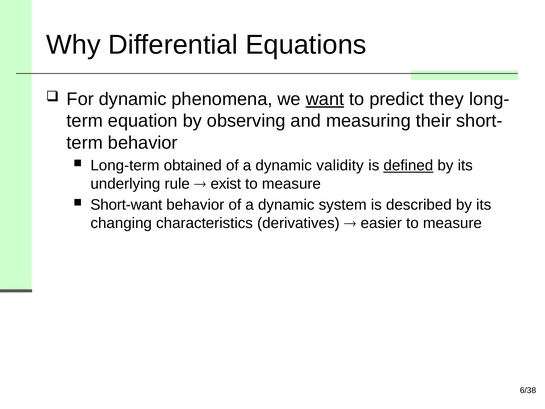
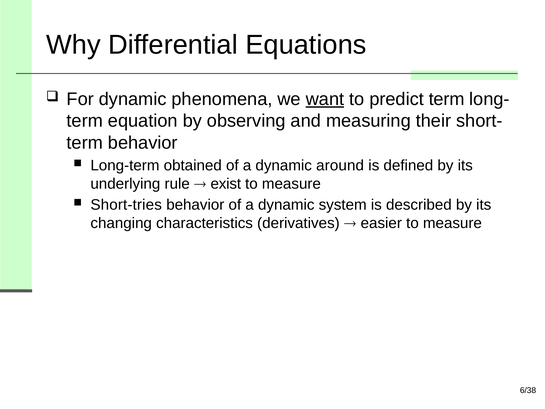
predict they: they -> term (447, 99)
validity: validity -> around (340, 165)
defined underline: present -> none (408, 165)
Short-want: Short-want -> Short-tries (126, 205)
